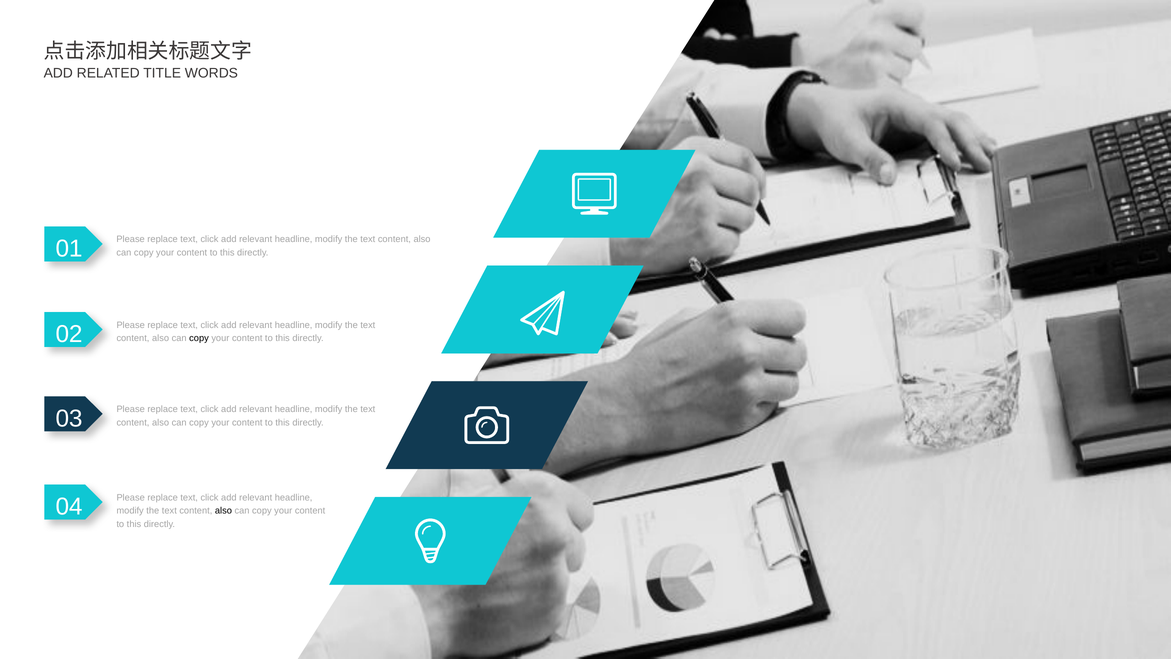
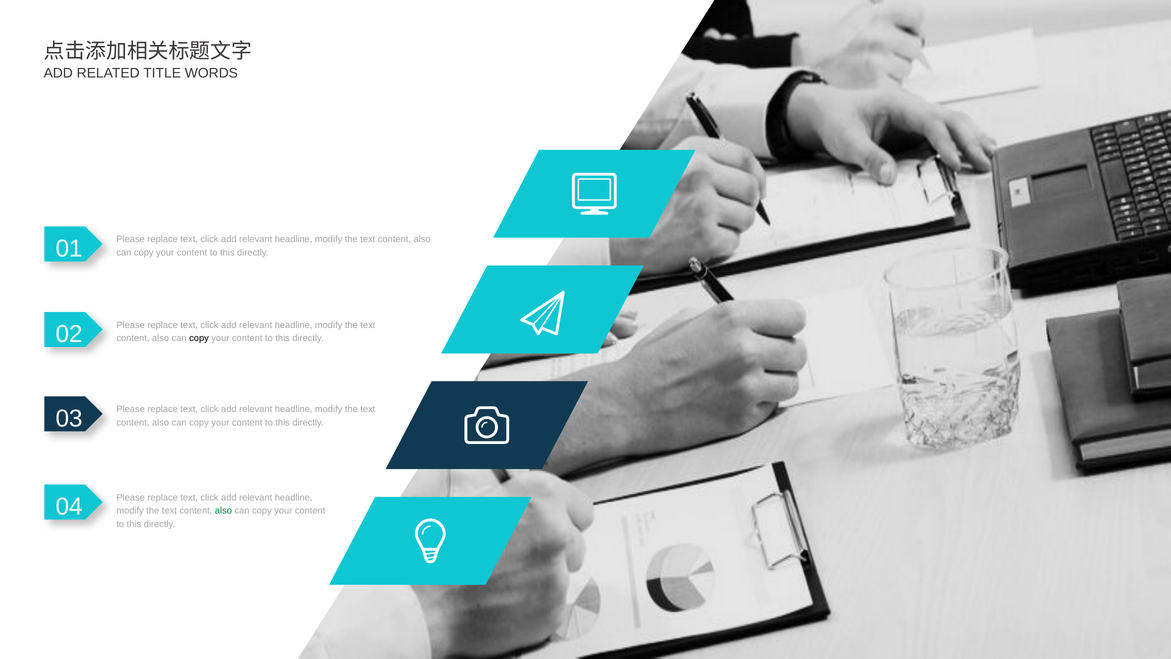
also colour: black -> green (223, 511)
